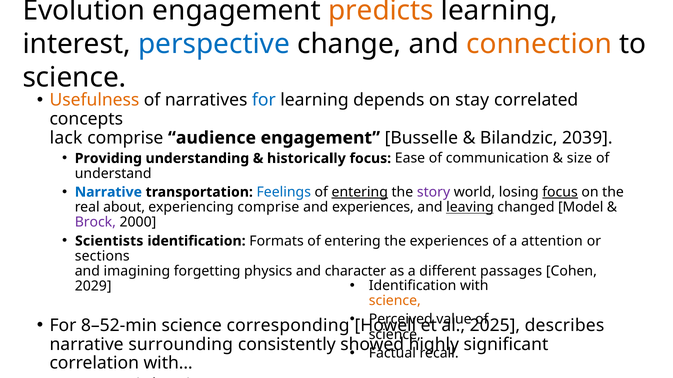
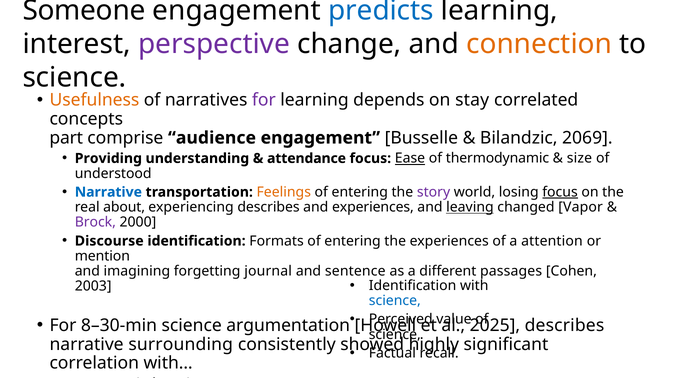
Evolution: Evolution -> Someone (84, 10)
predicts colour: orange -> blue (381, 10)
perspective colour: blue -> purple (214, 44)
for colour: blue -> purple (264, 100)
lack: lack -> part (66, 138)
2039: 2039 -> 2069 (587, 138)
historically: historically -> attendance (307, 159)
Ease underline: none -> present (410, 159)
communication: communication -> thermodynamic (497, 159)
understand: understand -> understood (113, 174)
Feelings colour: blue -> orange (284, 192)
entering underline: present -> none (360, 192)
experiencing comprise: comprise -> describes (268, 208)
Model: Model -> Vapor (581, 208)
Scientists: Scientists -> Discourse (109, 241)
sections: sections -> mention (102, 256)
physics: physics -> journal (268, 272)
character: character -> sentence (355, 272)
2029: 2029 -> 2003 (93, 287)
science colour: orange -> blue (395, 301)
8–52-min: 8–52-min -> 8–30-min (119, 326)
corresponding: corresponding -> argumentation (288, 326)
